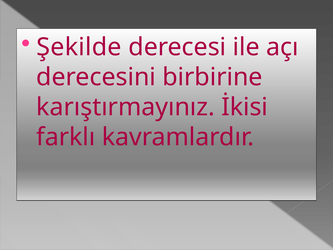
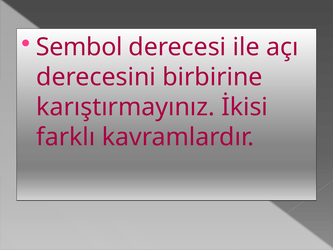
Şekilde: Şekilde -> Sembol (79, 47)
